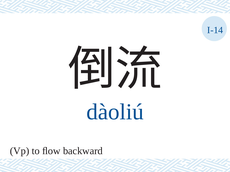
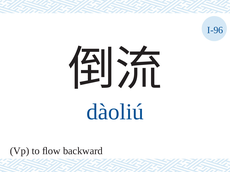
I-14: I-14 -> I-96 (215, 30)
